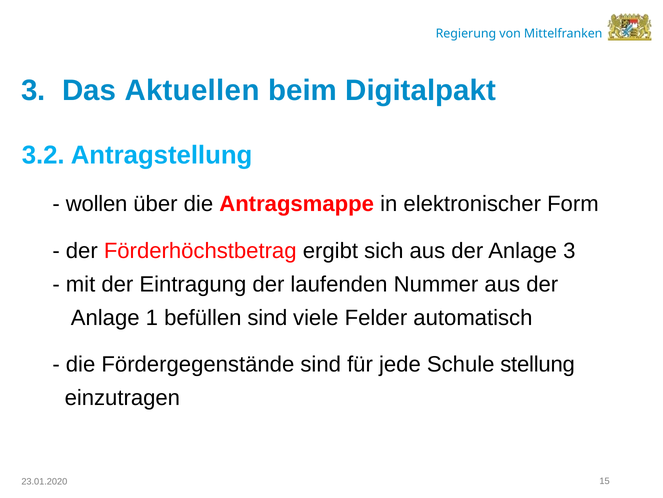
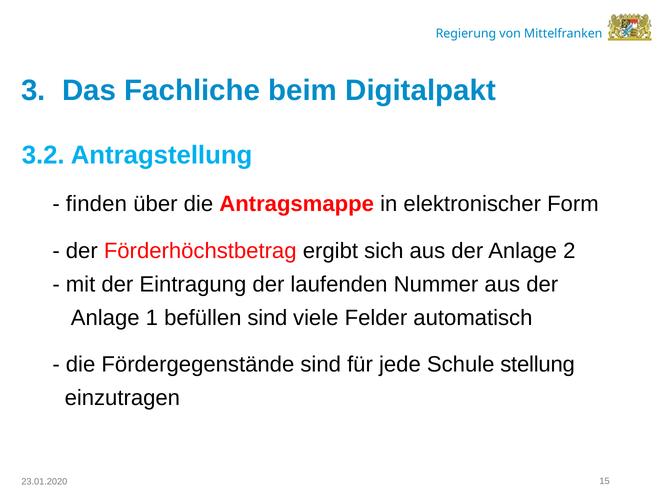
Aktuellen: Aktuellen -> Fachliche (192, 90)
wollen: wollen -> finden (96, 204)
Anlage 3: 3 -> 2 (569, 251)
